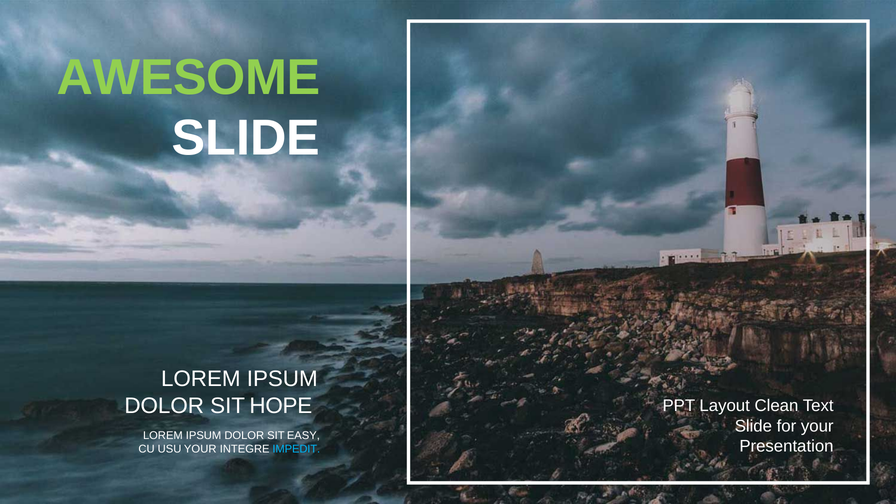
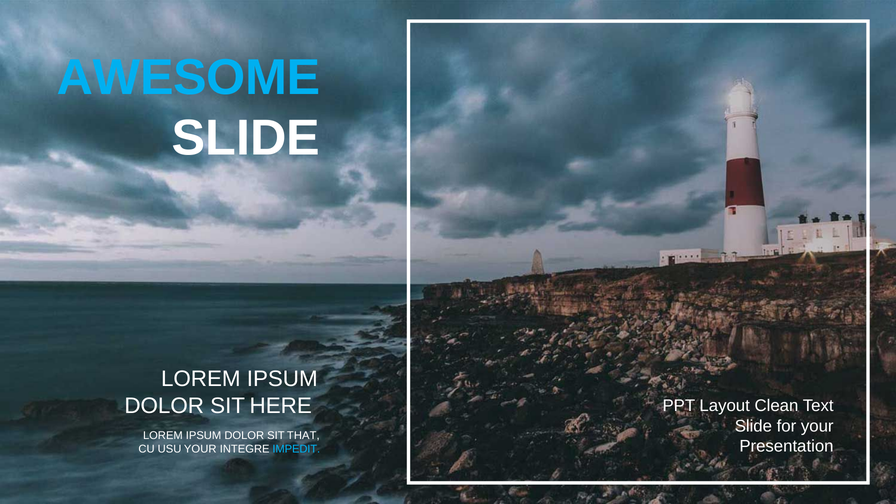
AWESOME colour: light green -> light blue (189, 77)
HOPE: HOPE -> HERE (281, 406)
EASY: EASY -> THAT (303, 436)
